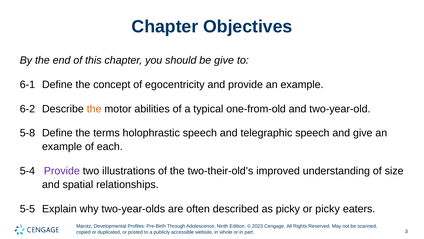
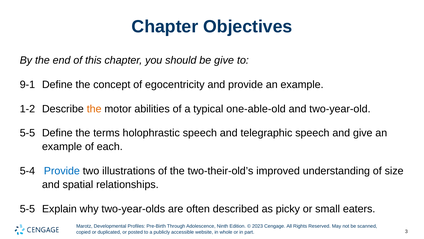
6-1: 6-1 -> 9-1 (27, 84)
6-2: 6-2 -> 1-2 (27, 109)
one-from-old: one-from-old -> one-able-old (256, 109)
5-8: 5-8 -> 5-5 (27, 133)
Provide colour: purple -> blue (62, 171)
or picky: picky -> small (328, 208)
